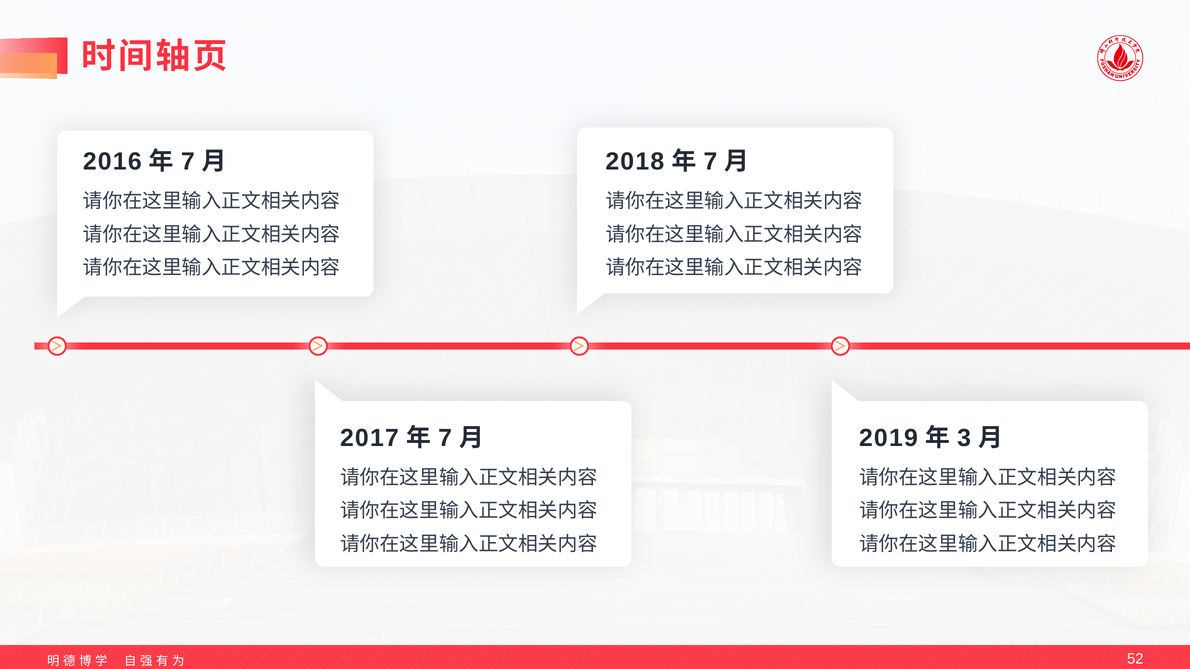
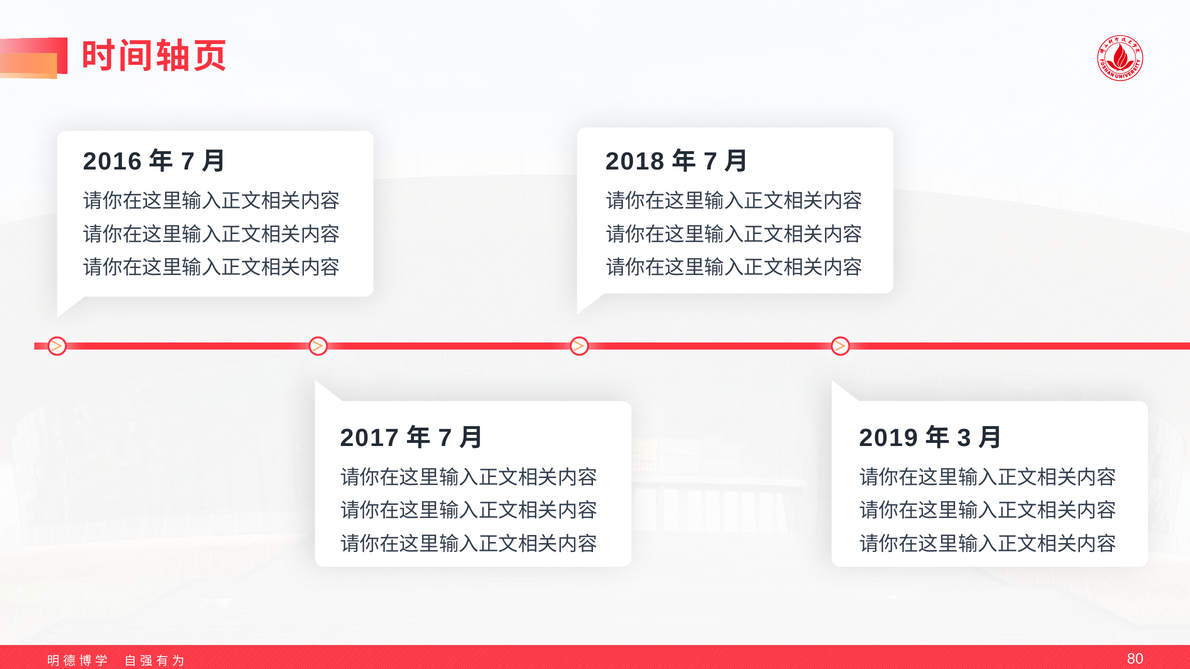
52: 52 -> 80 (1135, 659)
